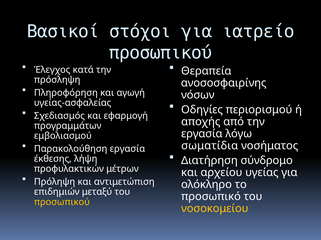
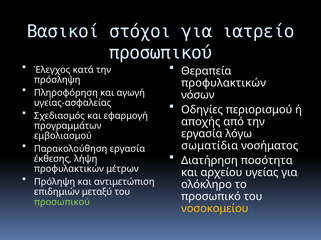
ανοσοσφαιρίνης: ανοσοσφαιρίνης -> προφυλακτικών (224, 83)
σύνδρομο: σύνδρομο -> ποσότητα (267, 161)
προσωπικού colour: yellow -> light green (62, 203)
